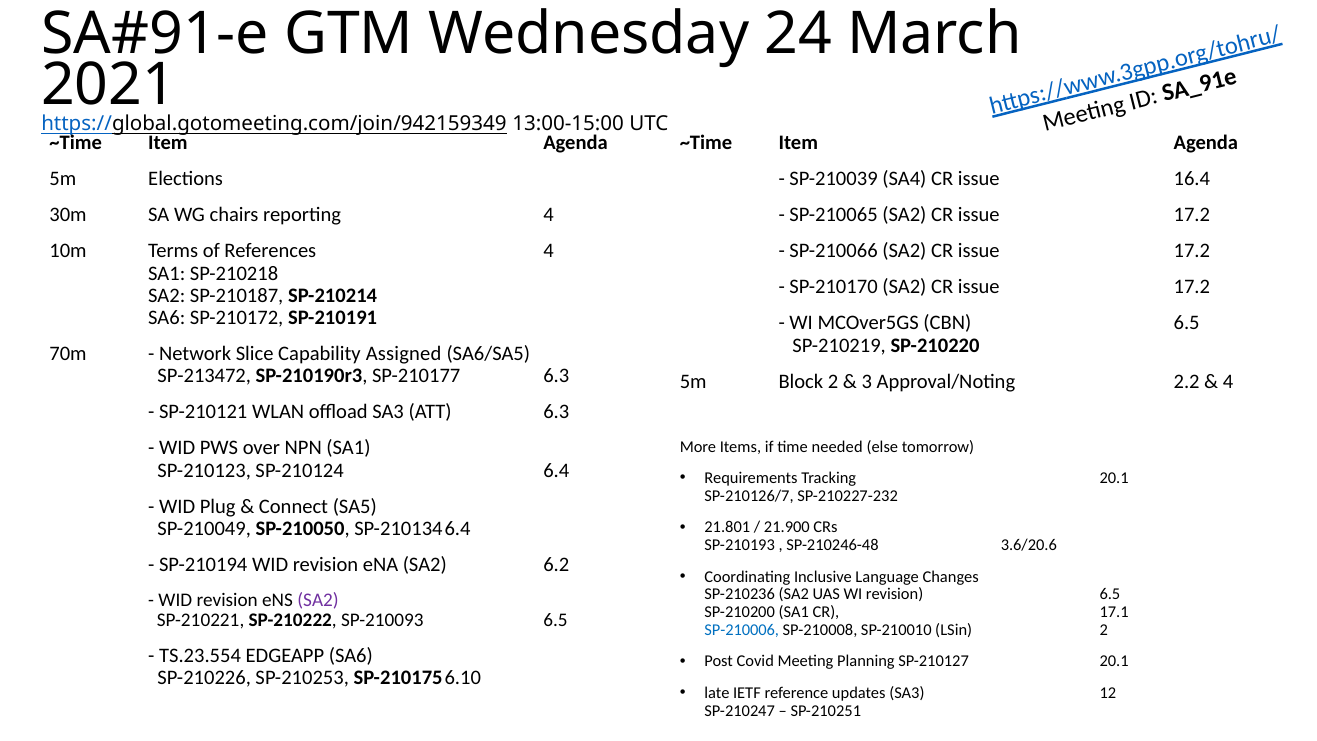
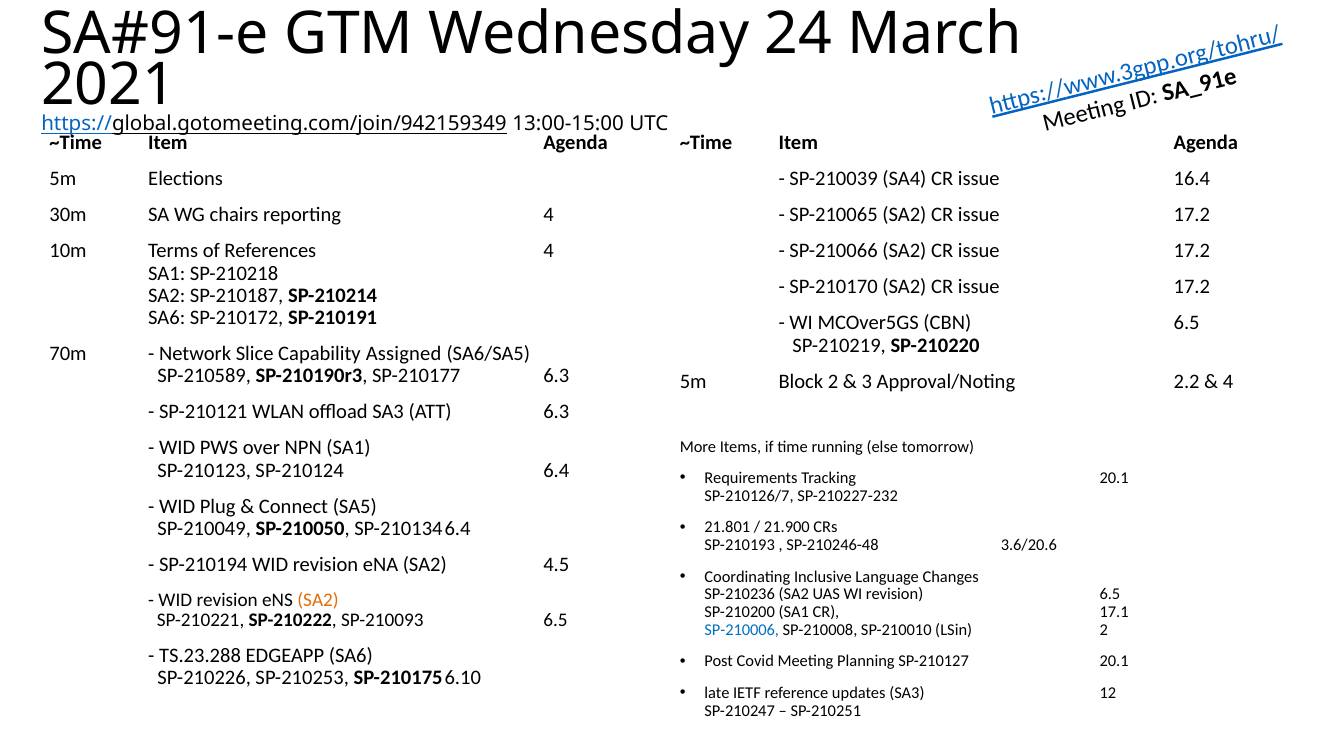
SP-213472: SP-213472 -> SP-210589 (204, 376)
needed: needed -> running (837, 446)
6.2: 6.2 -> 4.5 (556, 564)
SA2 colour: purple -> orange (318, 600)
TS.23.554: TS.23.554 -> TS.23.288 (200, 656)
